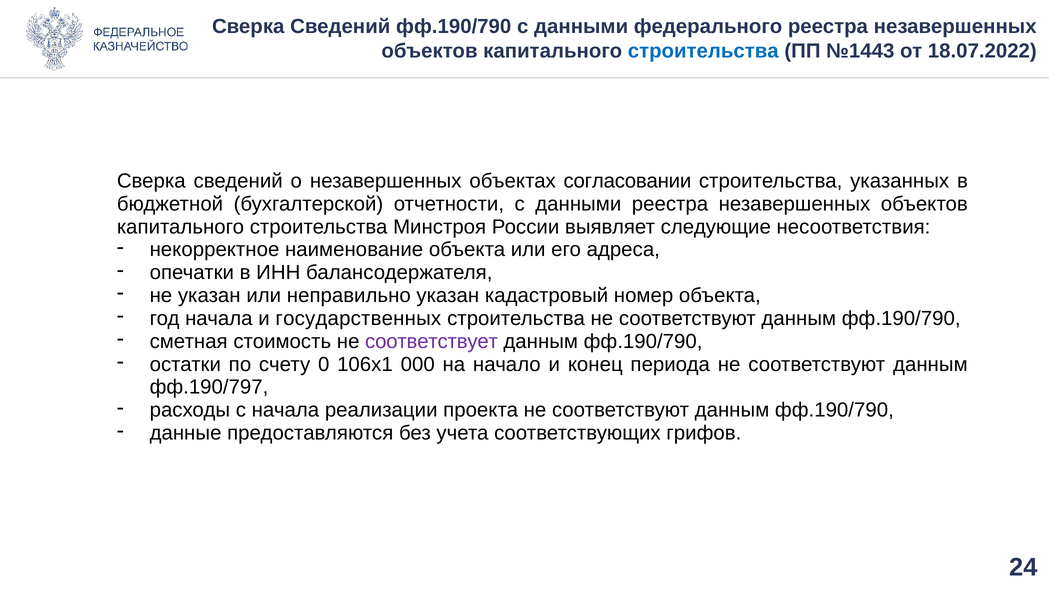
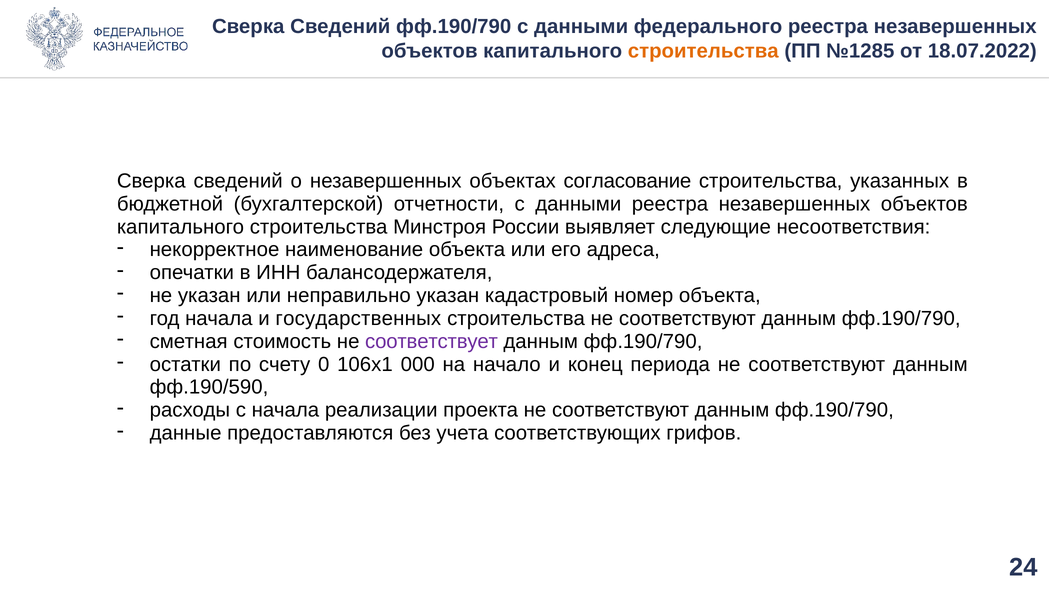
строительства colour: blue -> orange (703, 51)
№1443: №1443 -> №1285 (860, 51)
согласовании: согласовании -> согласование (627, 181)
фф.190/797: фф.190/797 -> фф.190/590 (209, 387)
